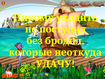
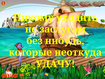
поступил: поступил -> заслугам (63, 29)
бродил: бродил -> нибудь (65, 41)
